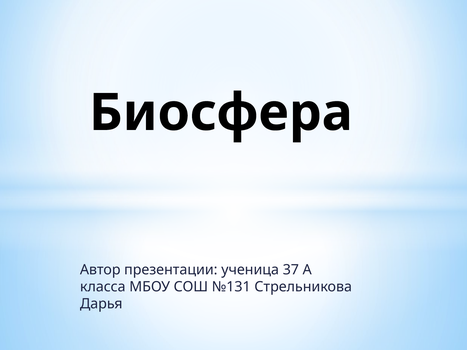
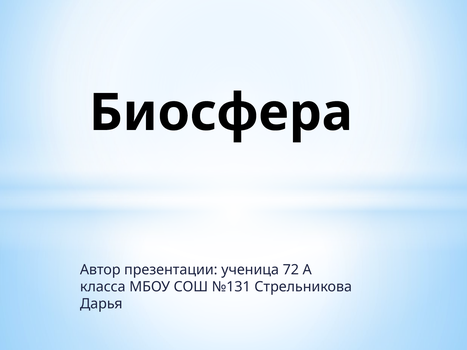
37: 37 -> 72 (291, 270)
